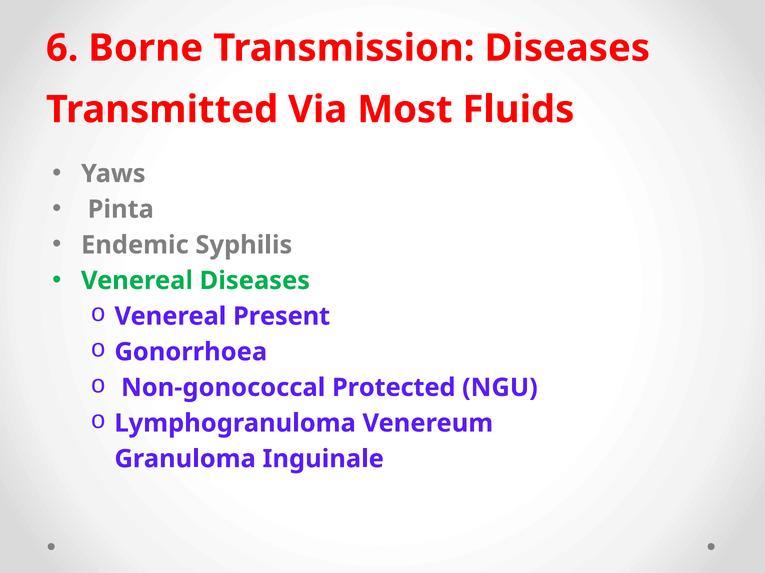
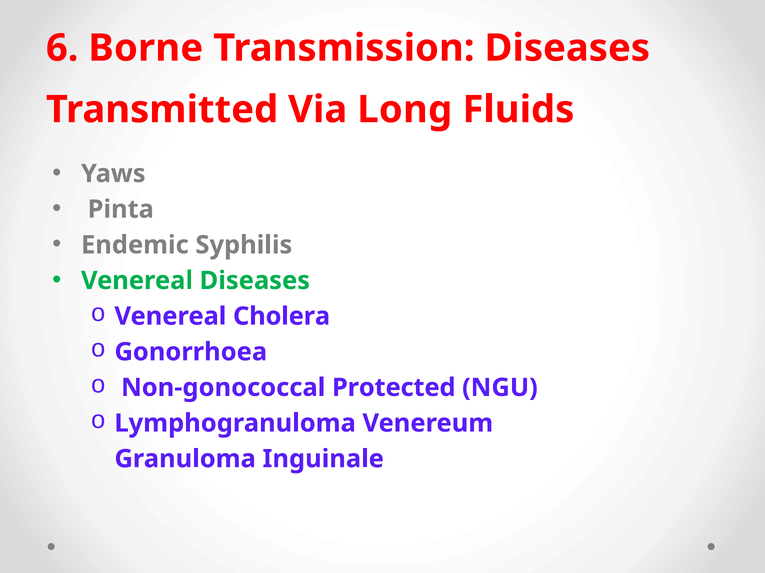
Most: Most -> Long (405, 110)
Present: Present -> Cholera (282, 317)
